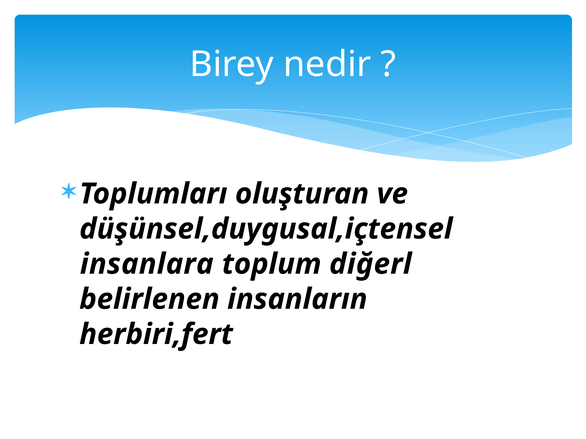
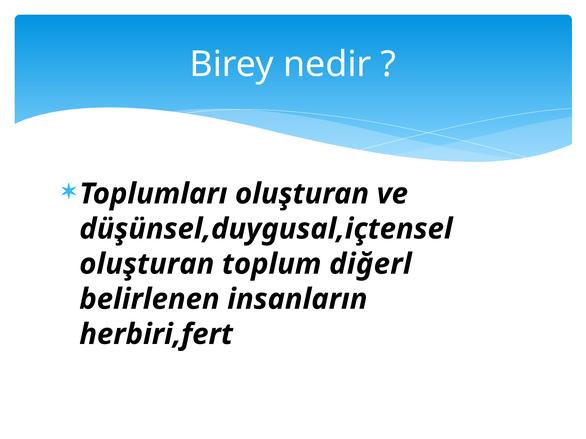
insanlara: insanlara -> oluşturan (147, 264)
